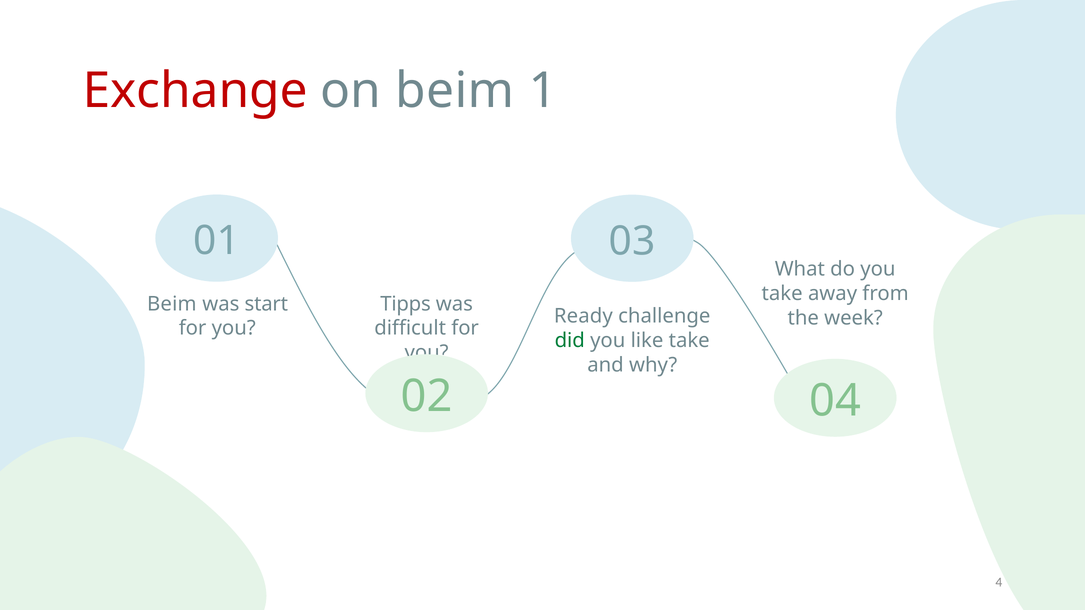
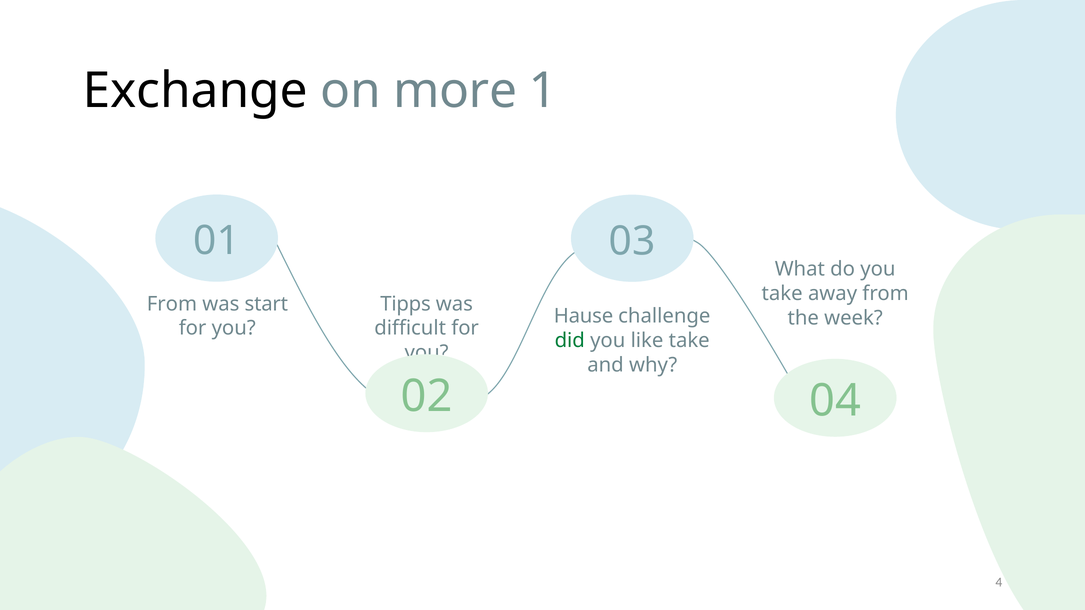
Exchange colour: red -> black (195, 91)
on beim: beim -> more (455, 91)
Beim: Beim -> From (172, 304)
Ready: Ready -> Hause (584, 316)
